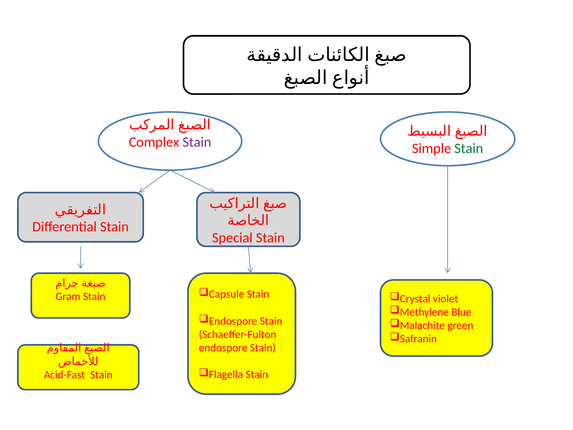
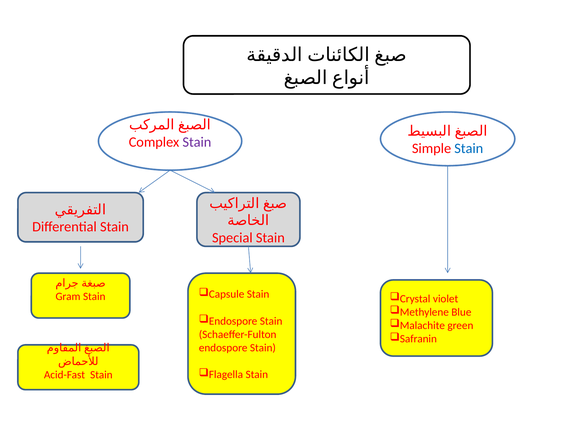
Stain colour: green -> blue (469, 148)
